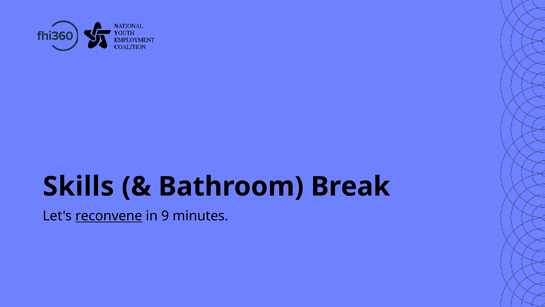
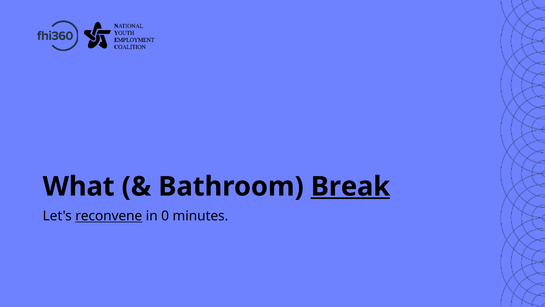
Skills: Skills -> What (79, 186)
Break underline: none -> present (350, 186)
9: 9 -> 0 (165, 216)
